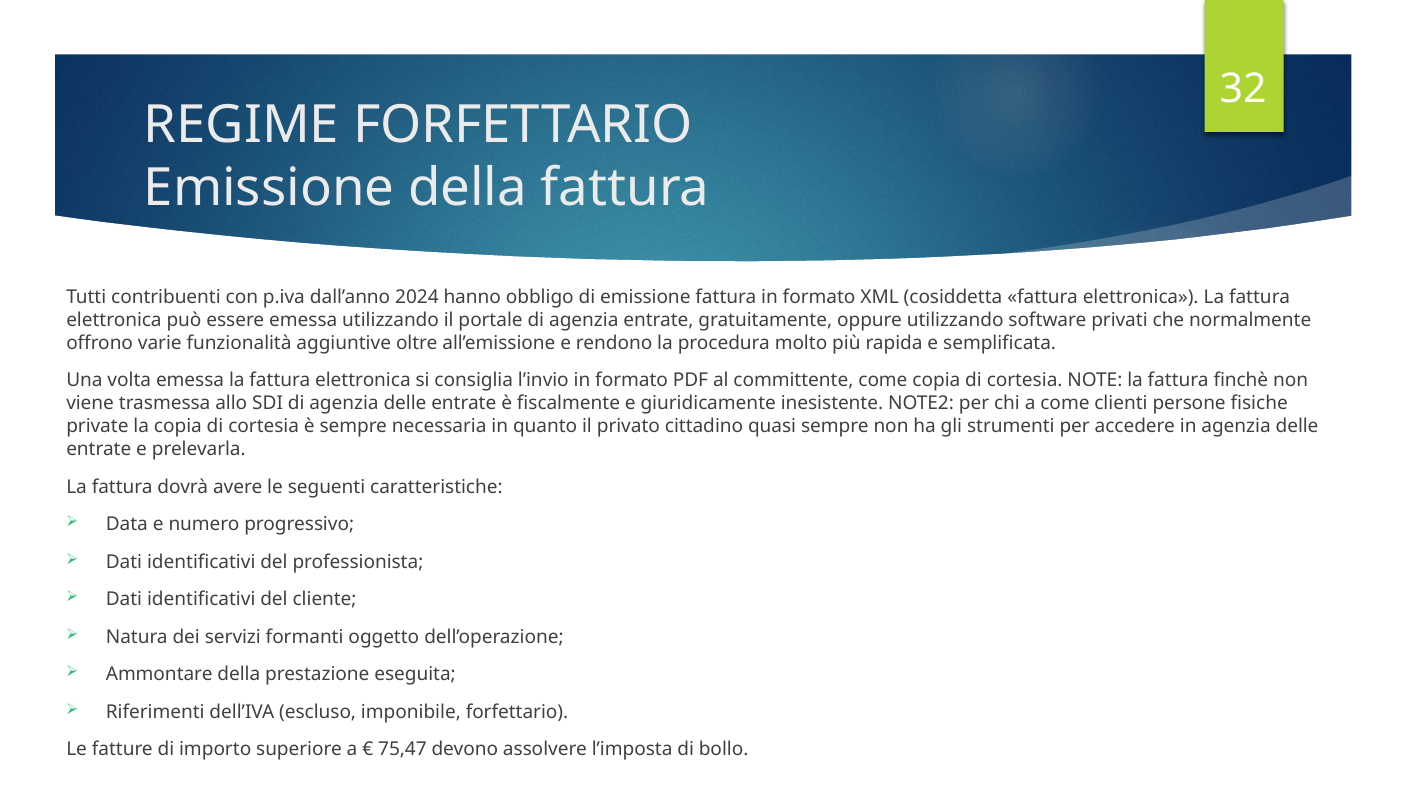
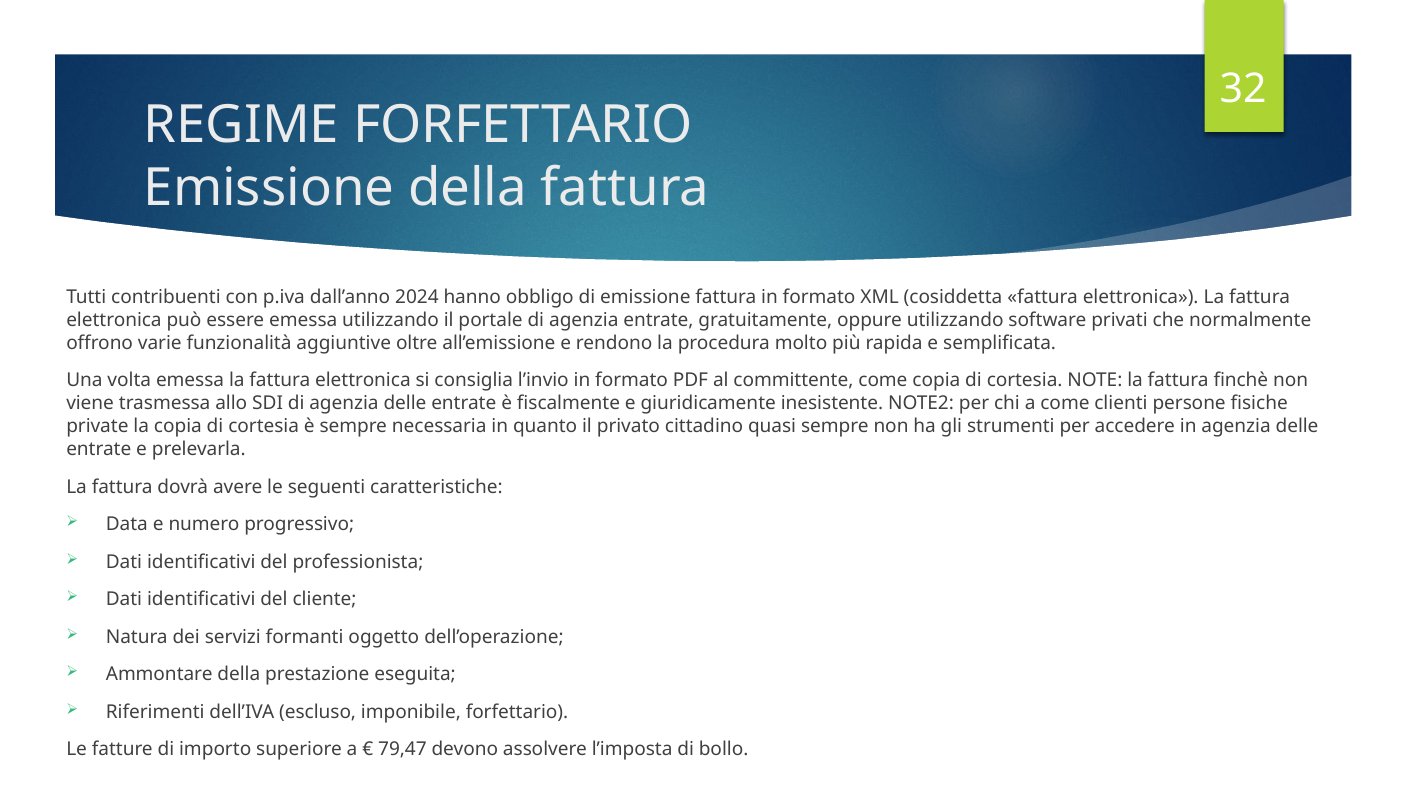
75,47: 75,47 -> 79,47 (402, 750)
